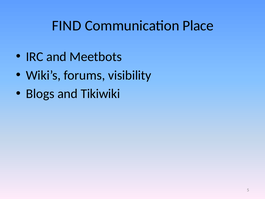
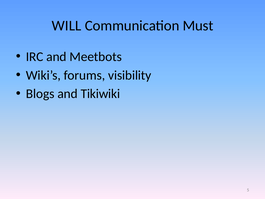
FIND: FIND -> WILL (67, 26)
Place: Place -> Must (198, 26)
